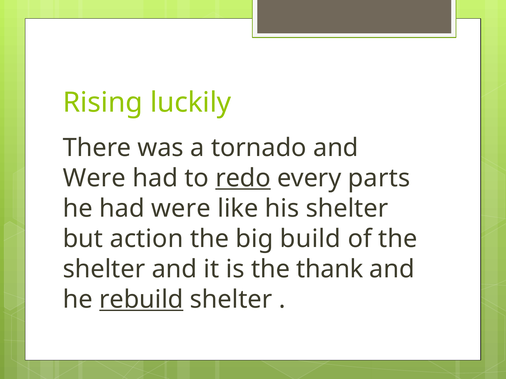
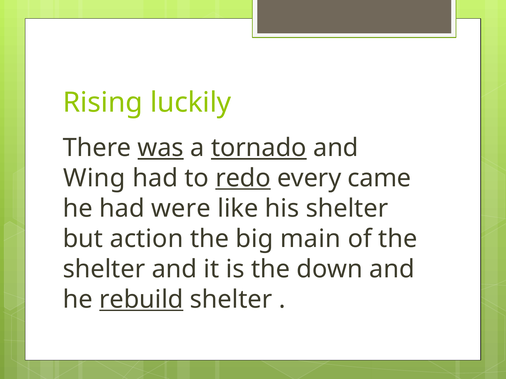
was underline: none -> present (161, 148)
tornado underline: none -> present (259, 148)
Were: Were -> Wing (94, 178)
parts: parts -> came (379, 178)
build: build -> main (310, 239)
thank: thank -> down (330, 270)
